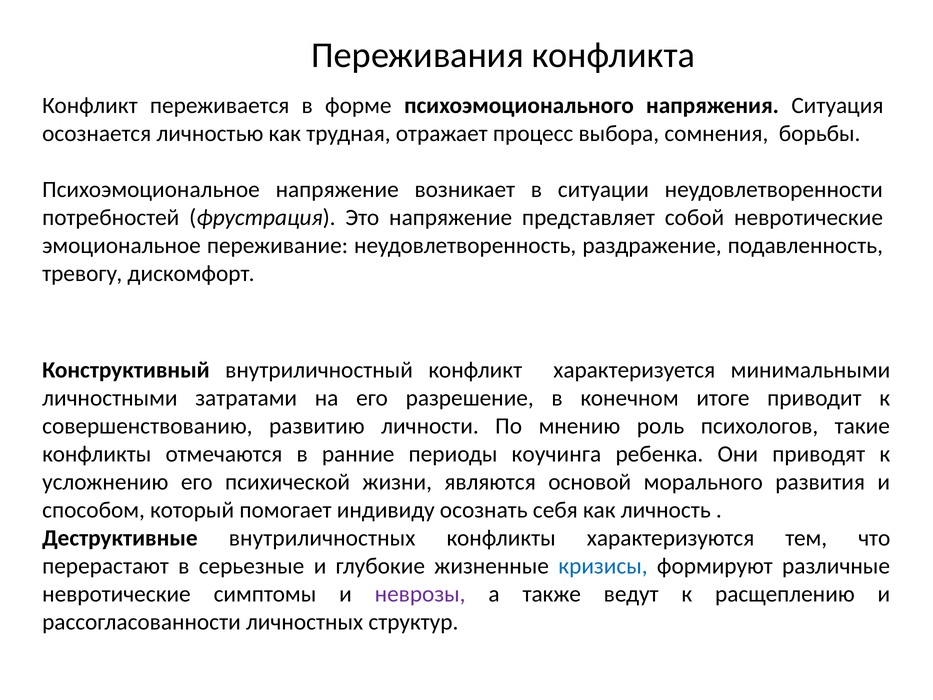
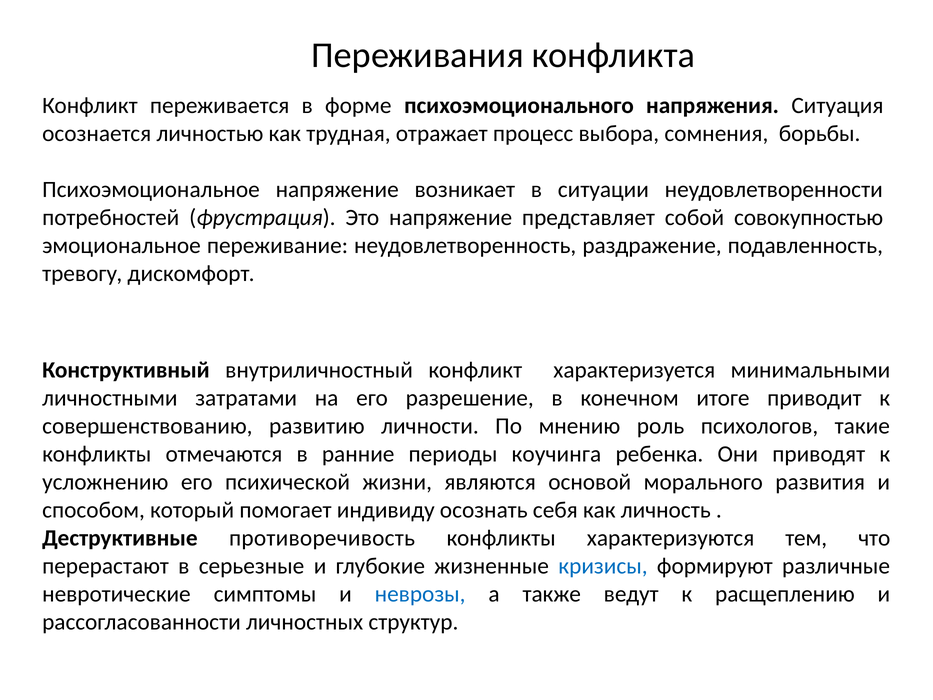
собой невротические: невротические -> совокупностью (809, 218)
внутриличностных: внутриличностных -> противоречивость (322, 538)
неврозы colour: purple -> blue (420, 594)
